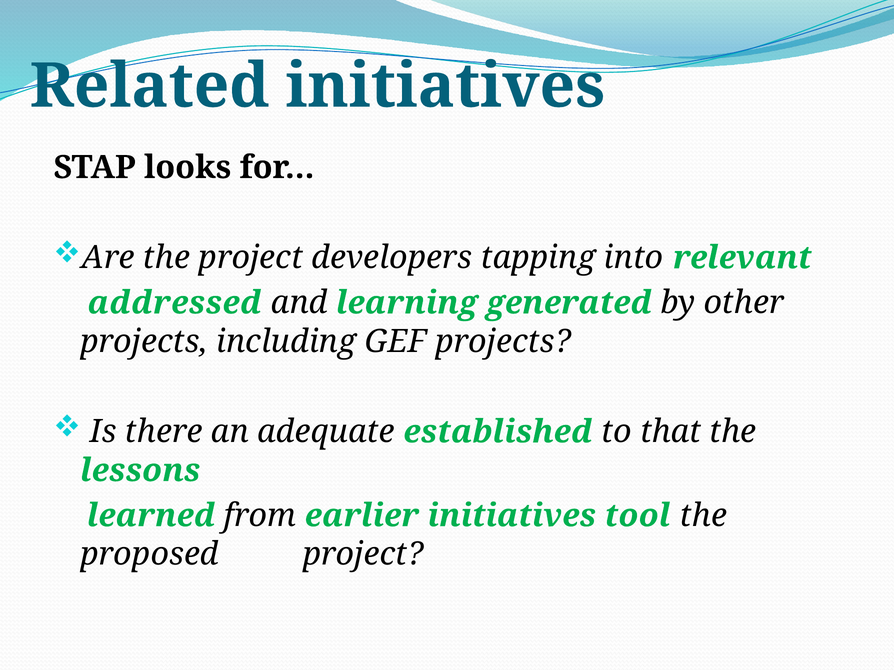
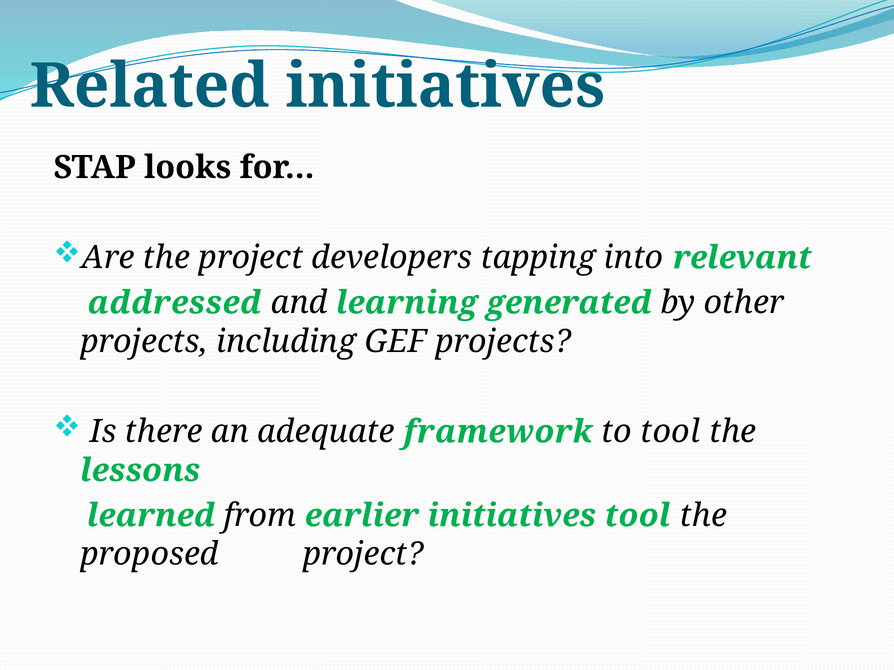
established: established -> framework (498, 432)
to that: that -> tool (670, 432)
